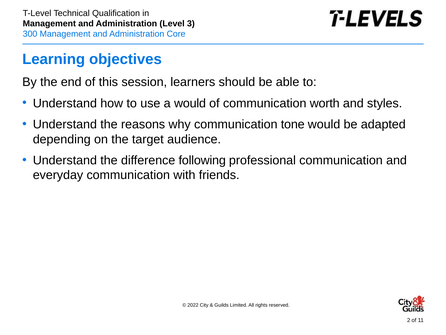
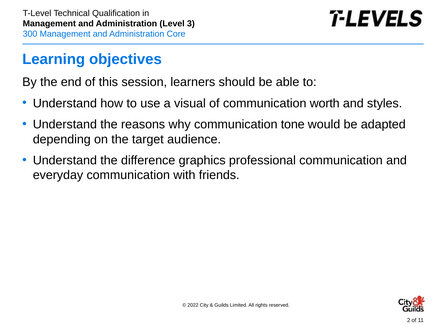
a would: would -> visual (190, 103)
following: following -> graphics (202, 160)
